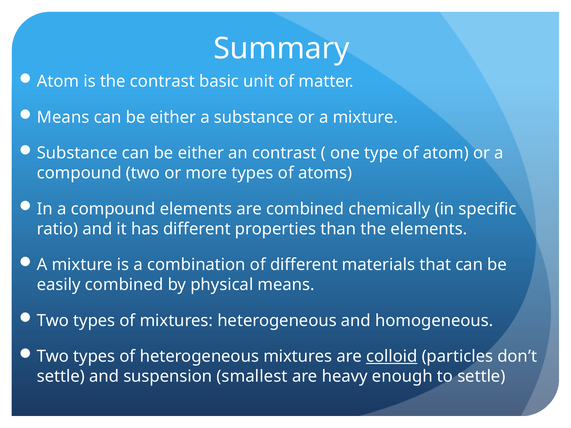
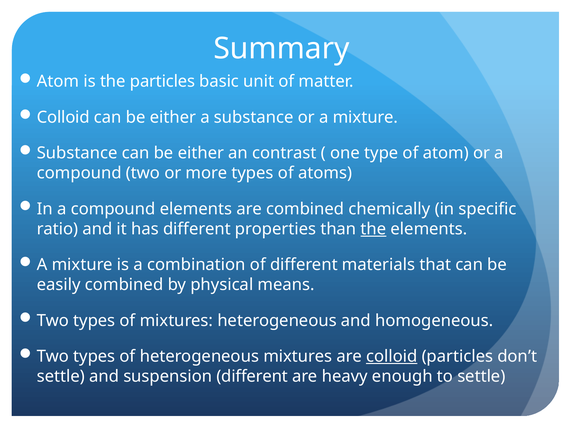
the contrast: contrast -> particles (162, 82)
Means: Means -> Colloid (63, 117)
the underline: none -> present (373, 229)
suspension smallest: smallest -> different (252, 377)
